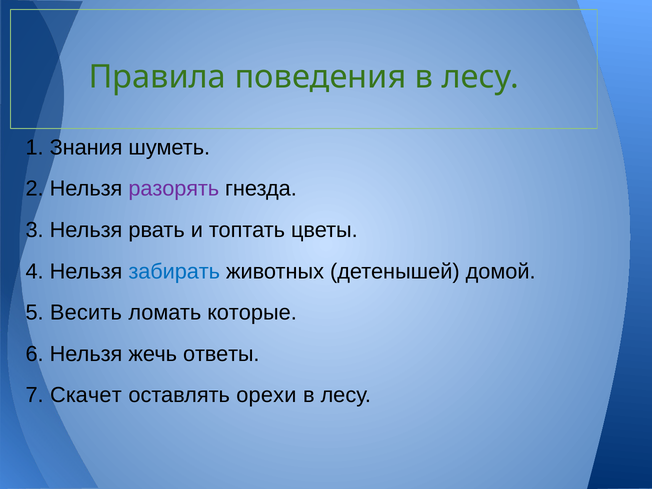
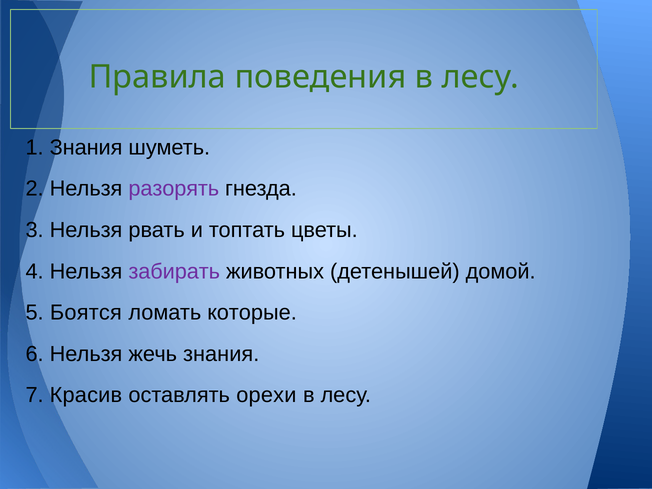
забирать colour: blue -> purple (174, 271)
Весить: Весить -> Боятся (86, 313)
жечь ответы: ответы -> знания (221, 354)
Скачет: Скачет -> Красив (86, 395)
